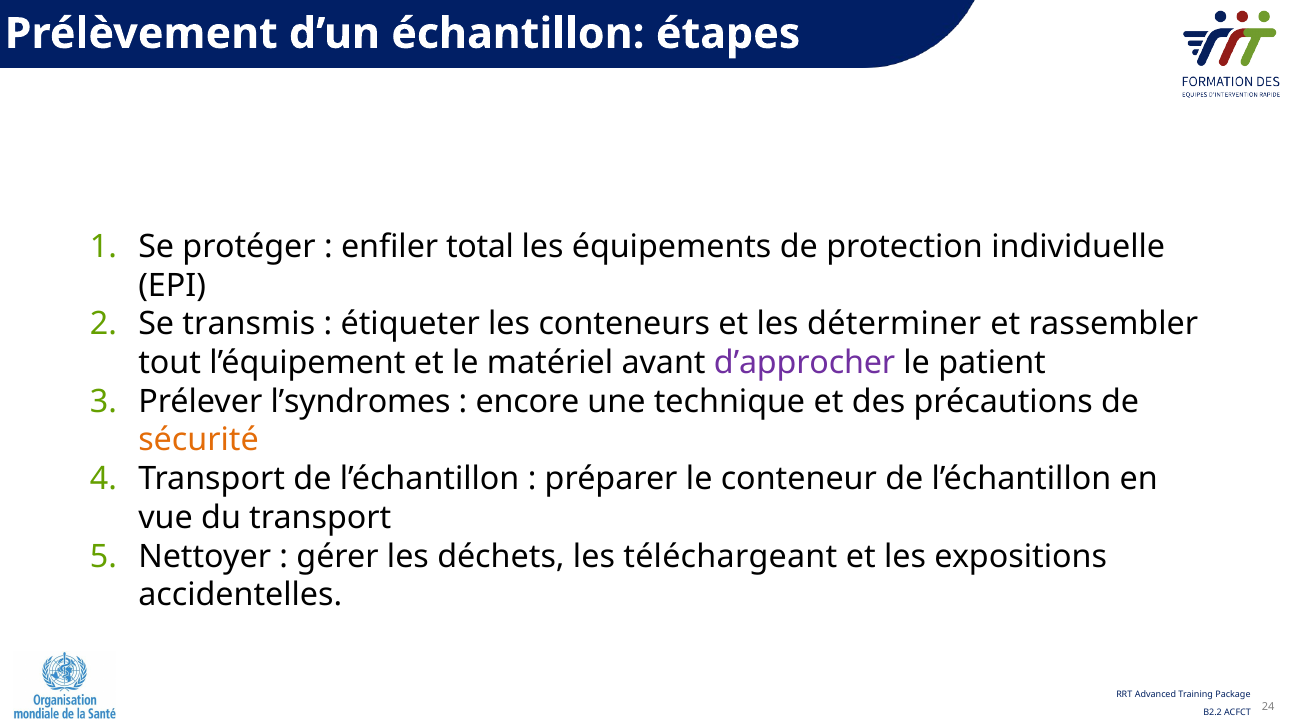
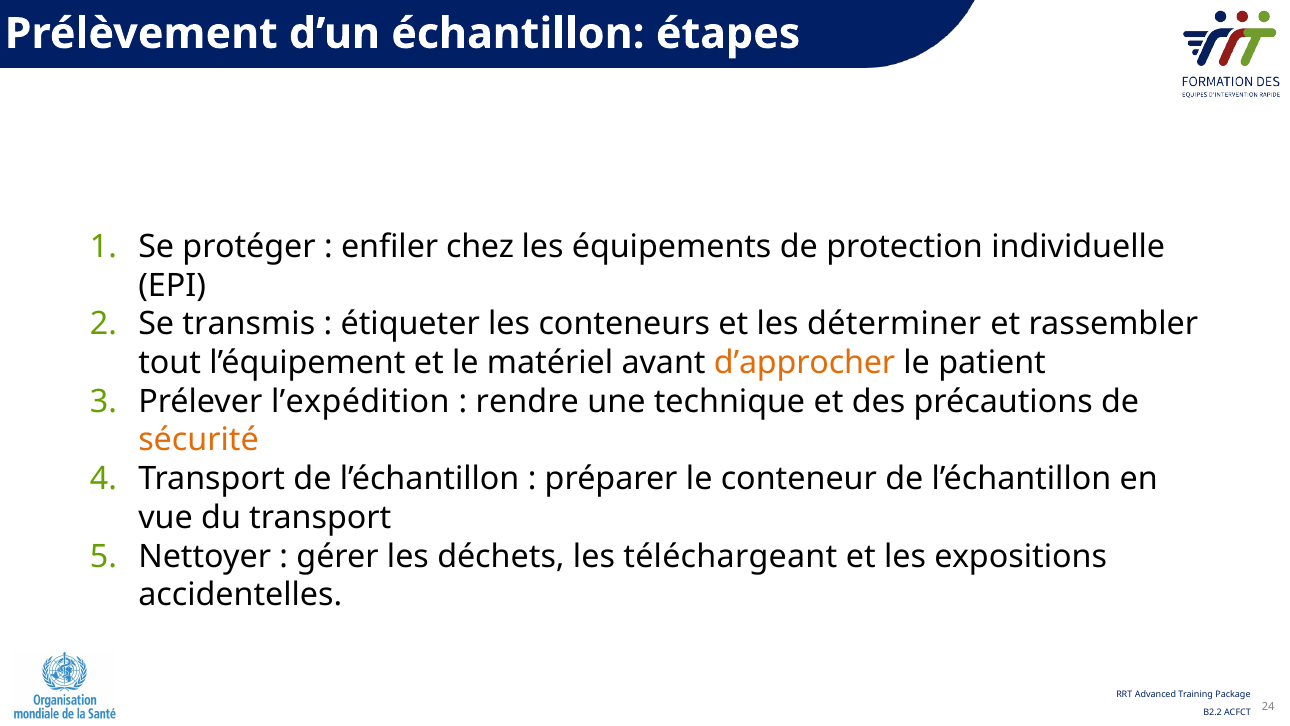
total: total -> chez (480, 247)
d’approcher colour: purple -> orange (805, 363)
l’syndromes: l’syndromes -> l’expédition (360, 401)
encore: encore -> rendre (527, 401)
